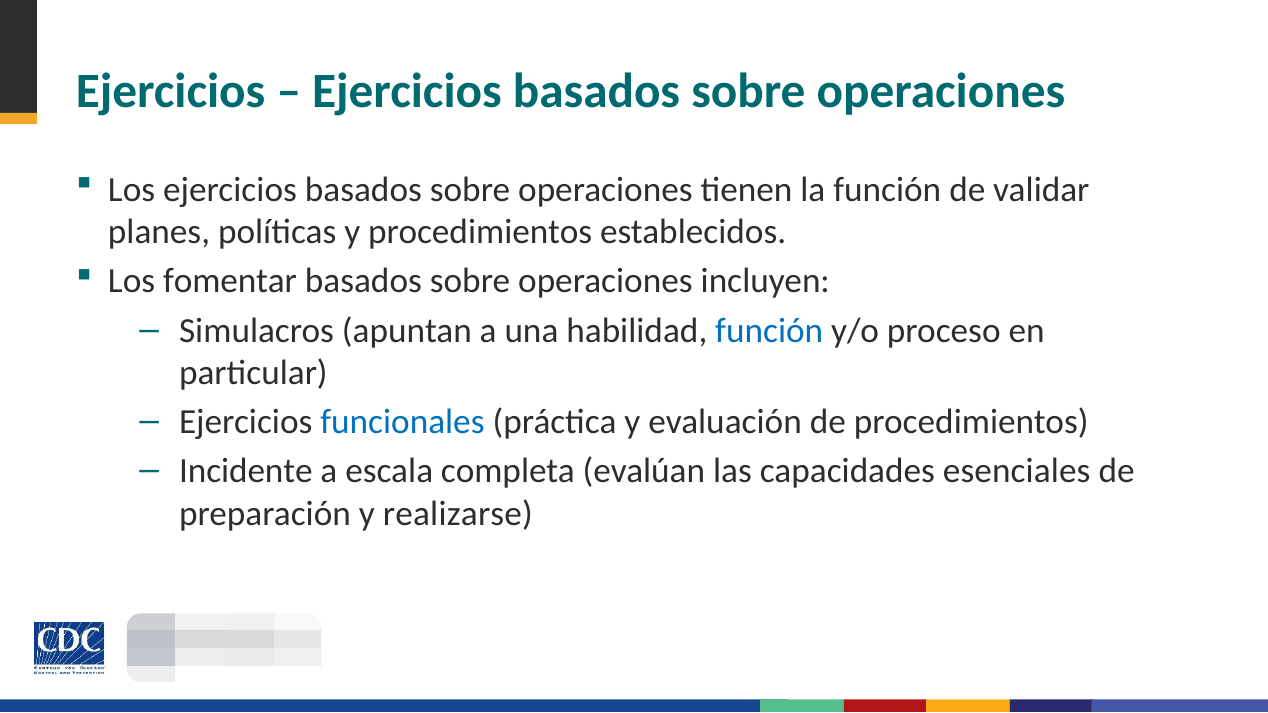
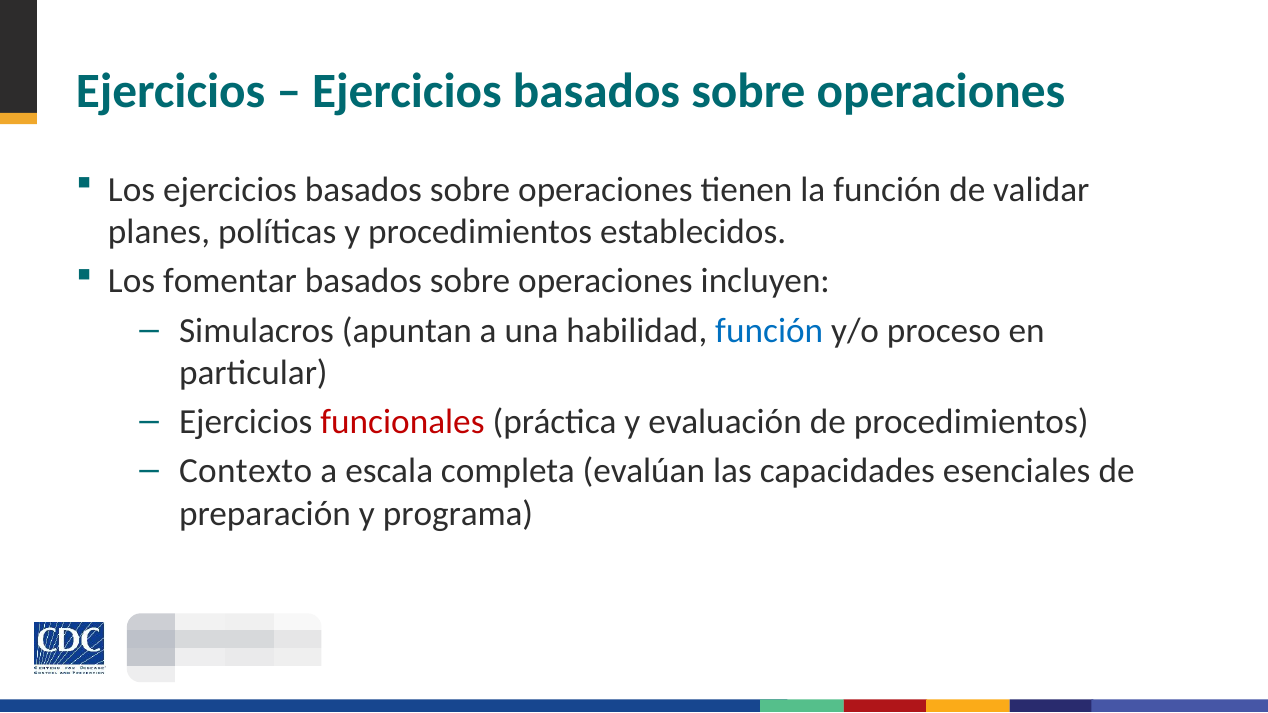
funcionales colour: blue -> red (402, 422)
Incidente: Incidente -> Contexto (246, 472)
realizarse: realizarse -> programa (458, 514)
